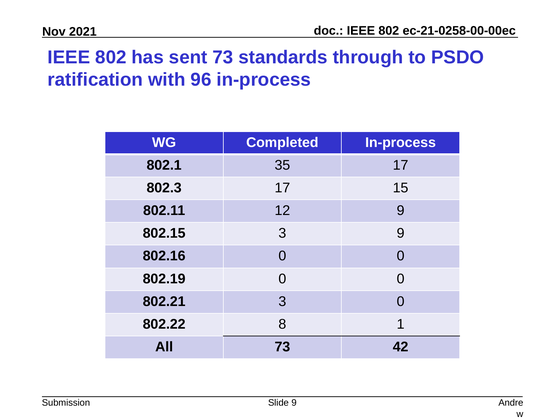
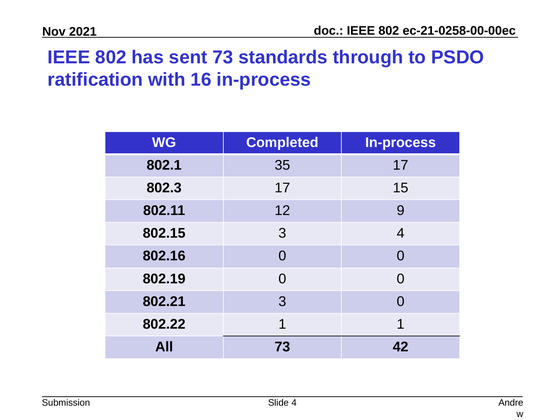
96: 96 -> 16 (201, 80)
3 9: 9 -> 4 (401, 233)
802.22 8: 8 -> 1 (282, 324)
Slide 9: 9 -> 4 (294, 403)
